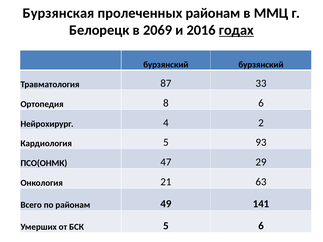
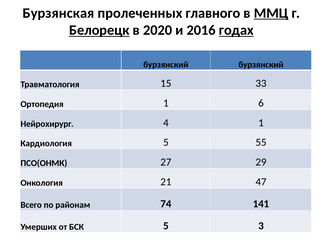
пролеченных районам: районам -> главного (213, 13)
ММЦ underline: none -> present (271, 13)
Белорецк underline: none -> present (99, 30)
2069: 2069 -> 2020 (158, 30)
87: 87 -> 15 (166, 83)
Ортопедия 8: 8 -> 1 (166, 103)
4 2: 2 -> 1 (261, 123)
93: 93 -> 55 (261, 143)
47: 47 -> 27 (166, 162)
63: 63 -> 47 (261, 182)
49: 49 -> 74 (166, 204)
5 6: 6 -> 3 (261, 226)
